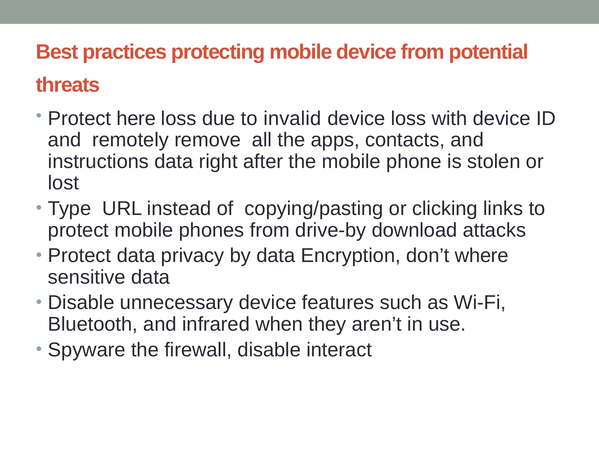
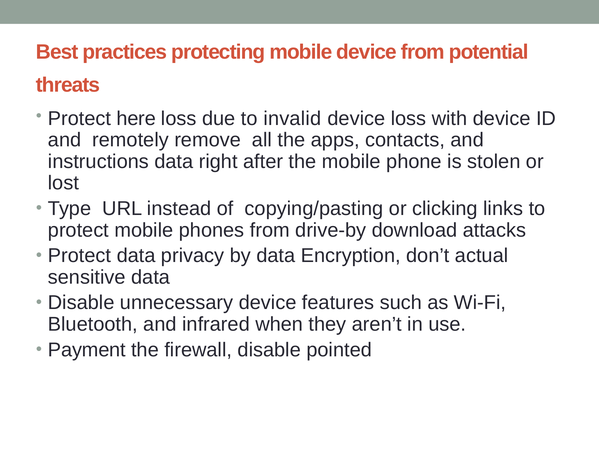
where: where -> actual (482, 256)
Spyware: Spyware -> Payment (87, 350)
interact: interact -> pointed (339, 350)
